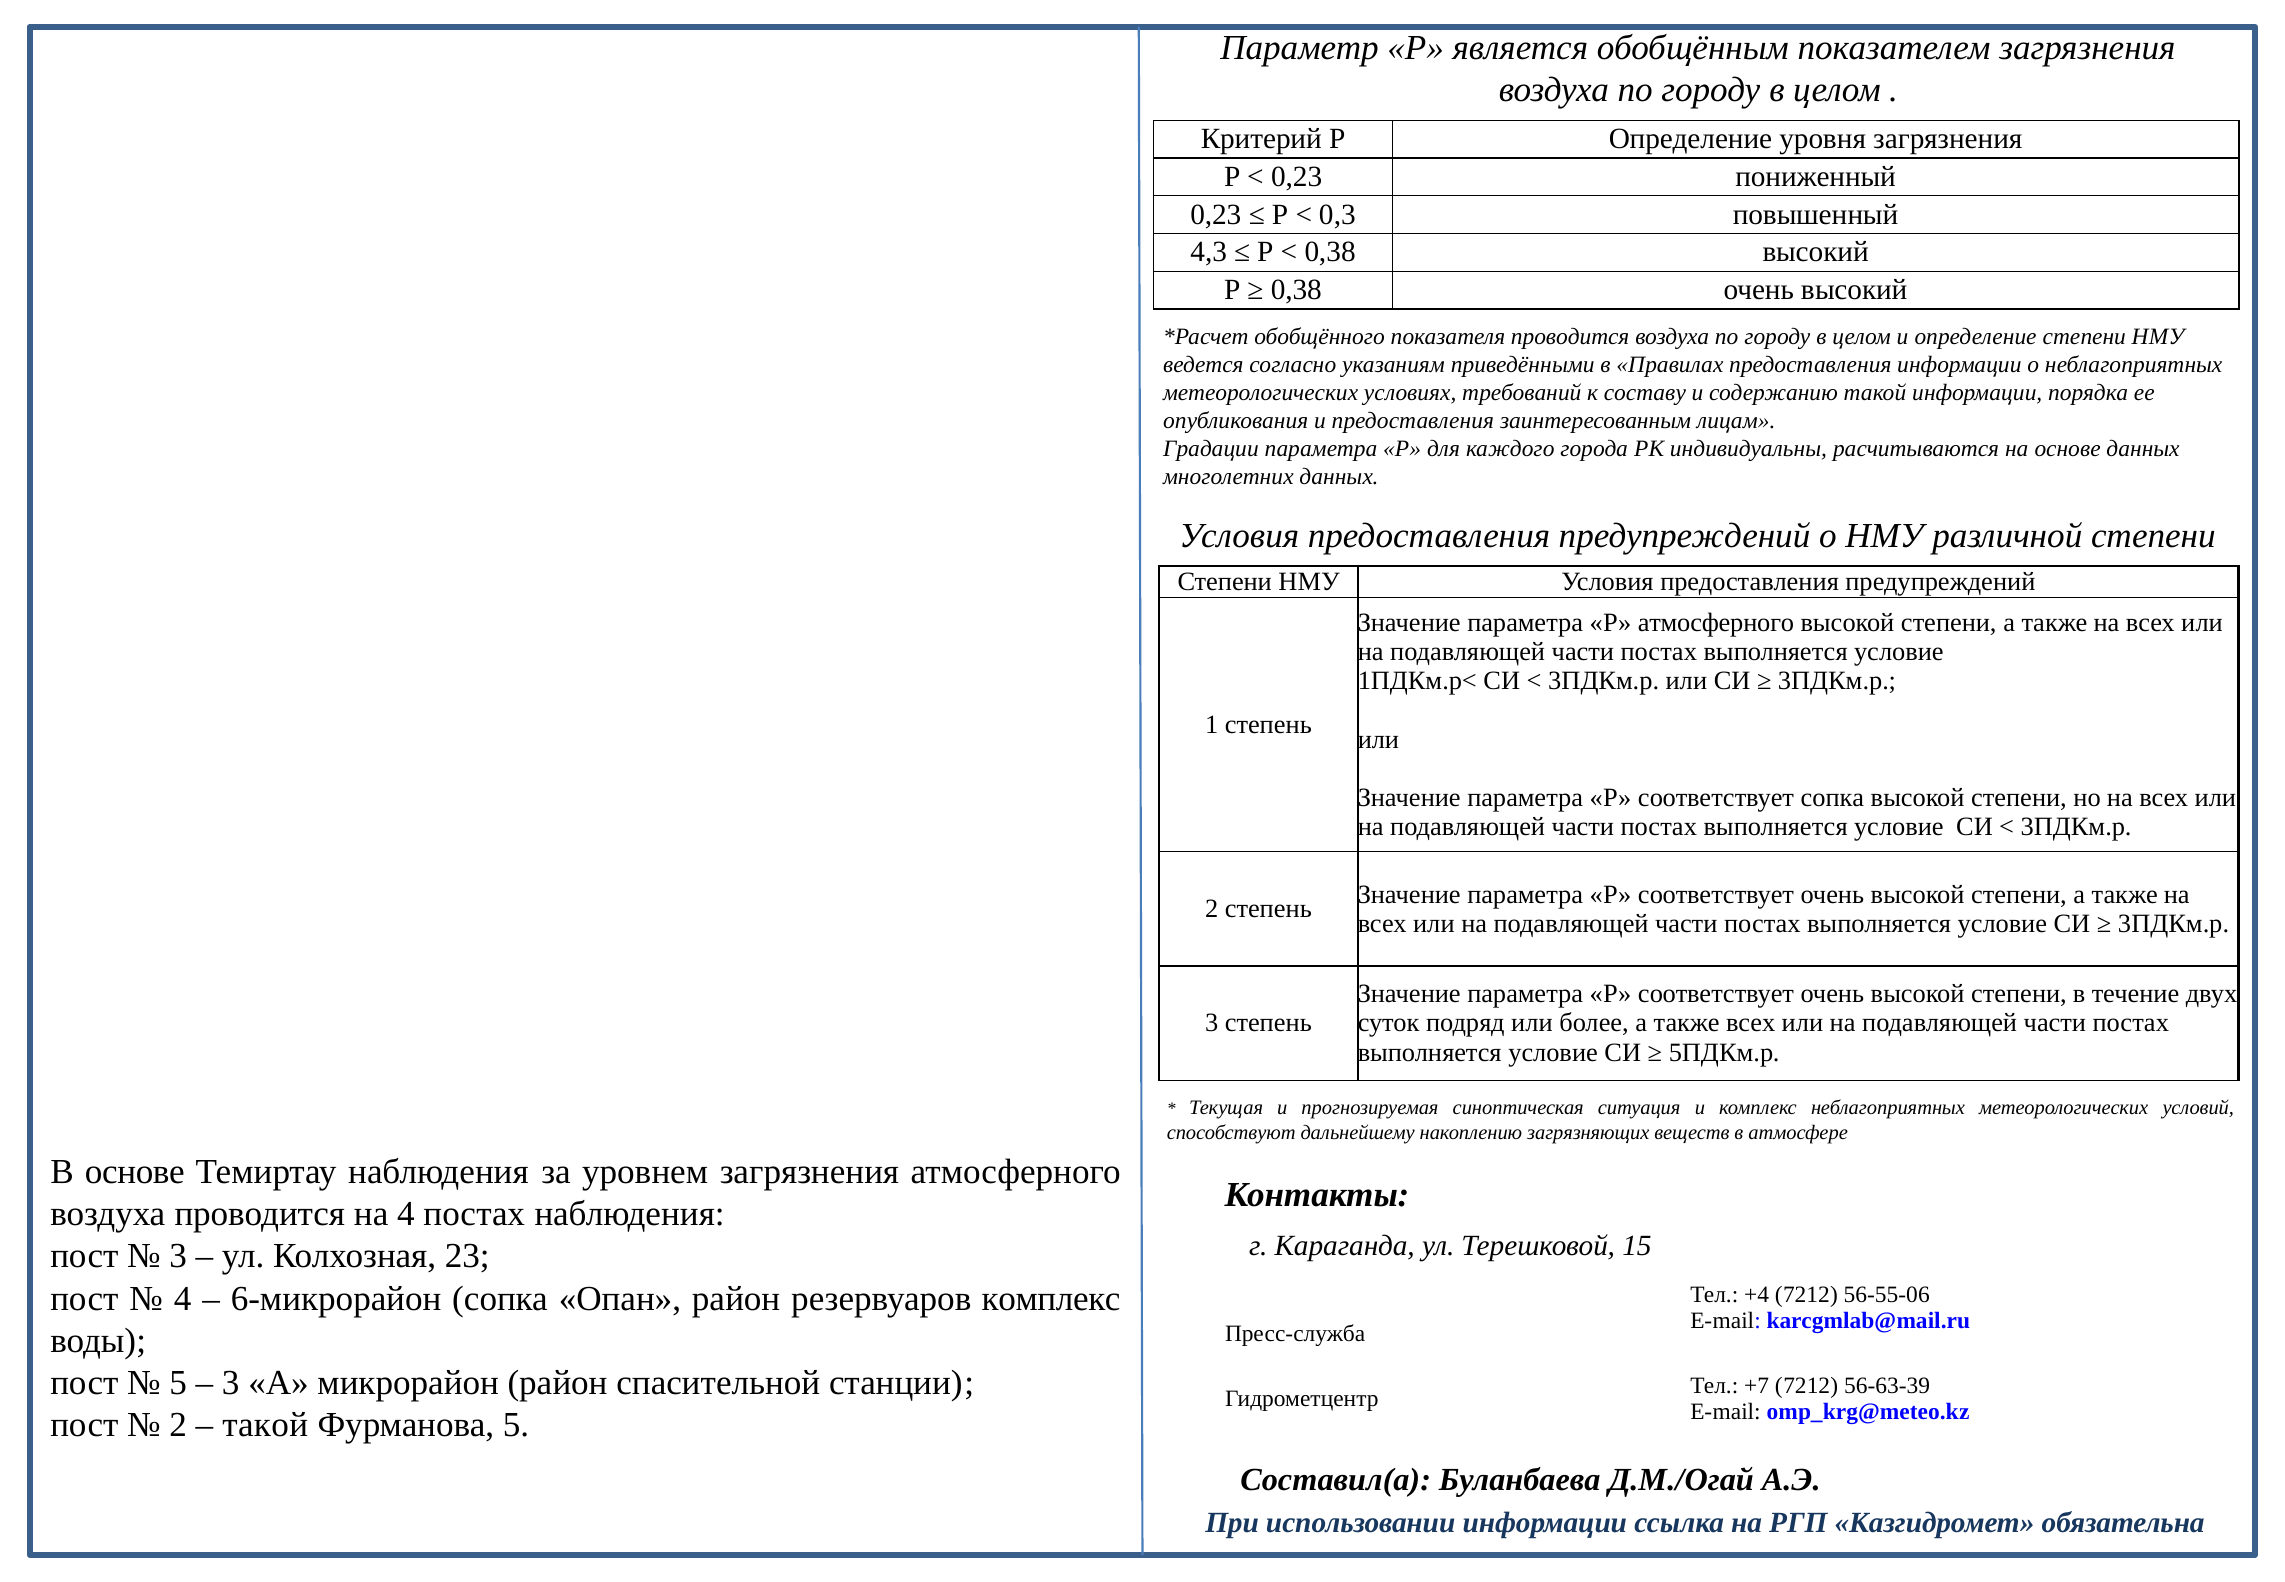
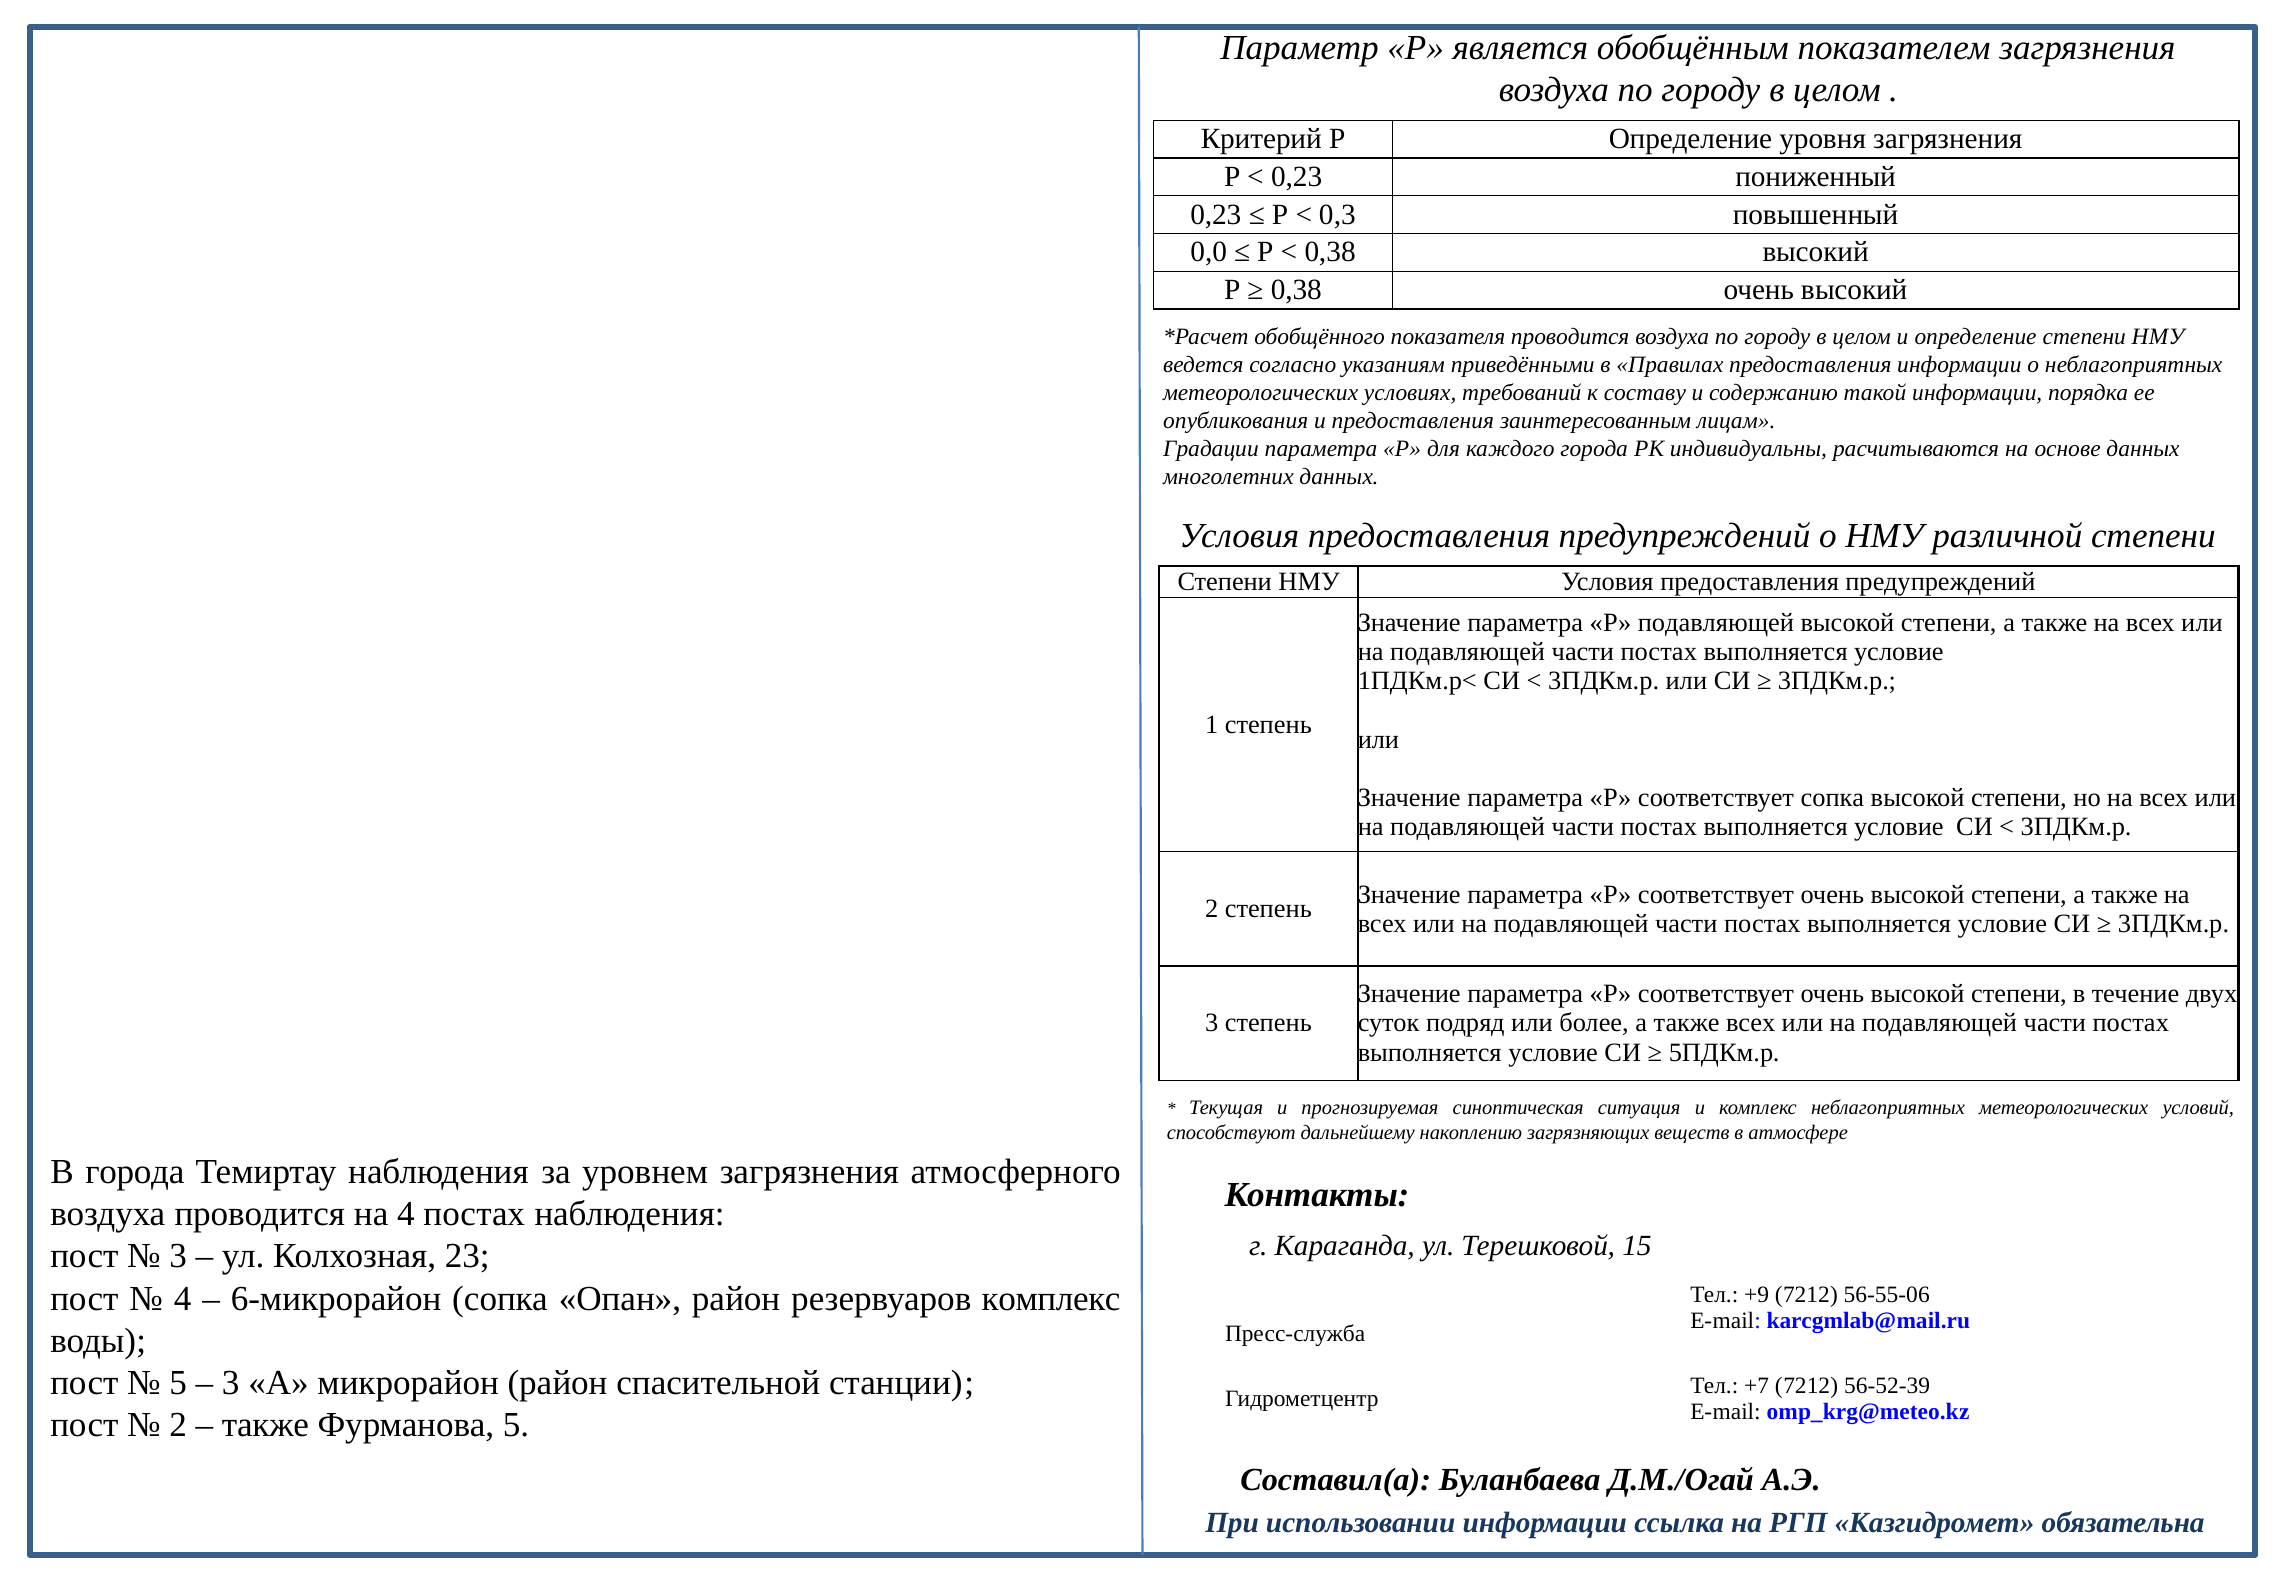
4,3: 4,3 -> 0,0 (1209, 252)
Р атмосферного: атмосферного -> подавляющей (1716, 623)
В основе: основе -> города (135, 1172)
+4: +4 -> +9 (1757, 1295)
56-63-39: 56-63-39 -> 56-52-39 (1887, 1386)
такой: такой -> также (265, 1425)
